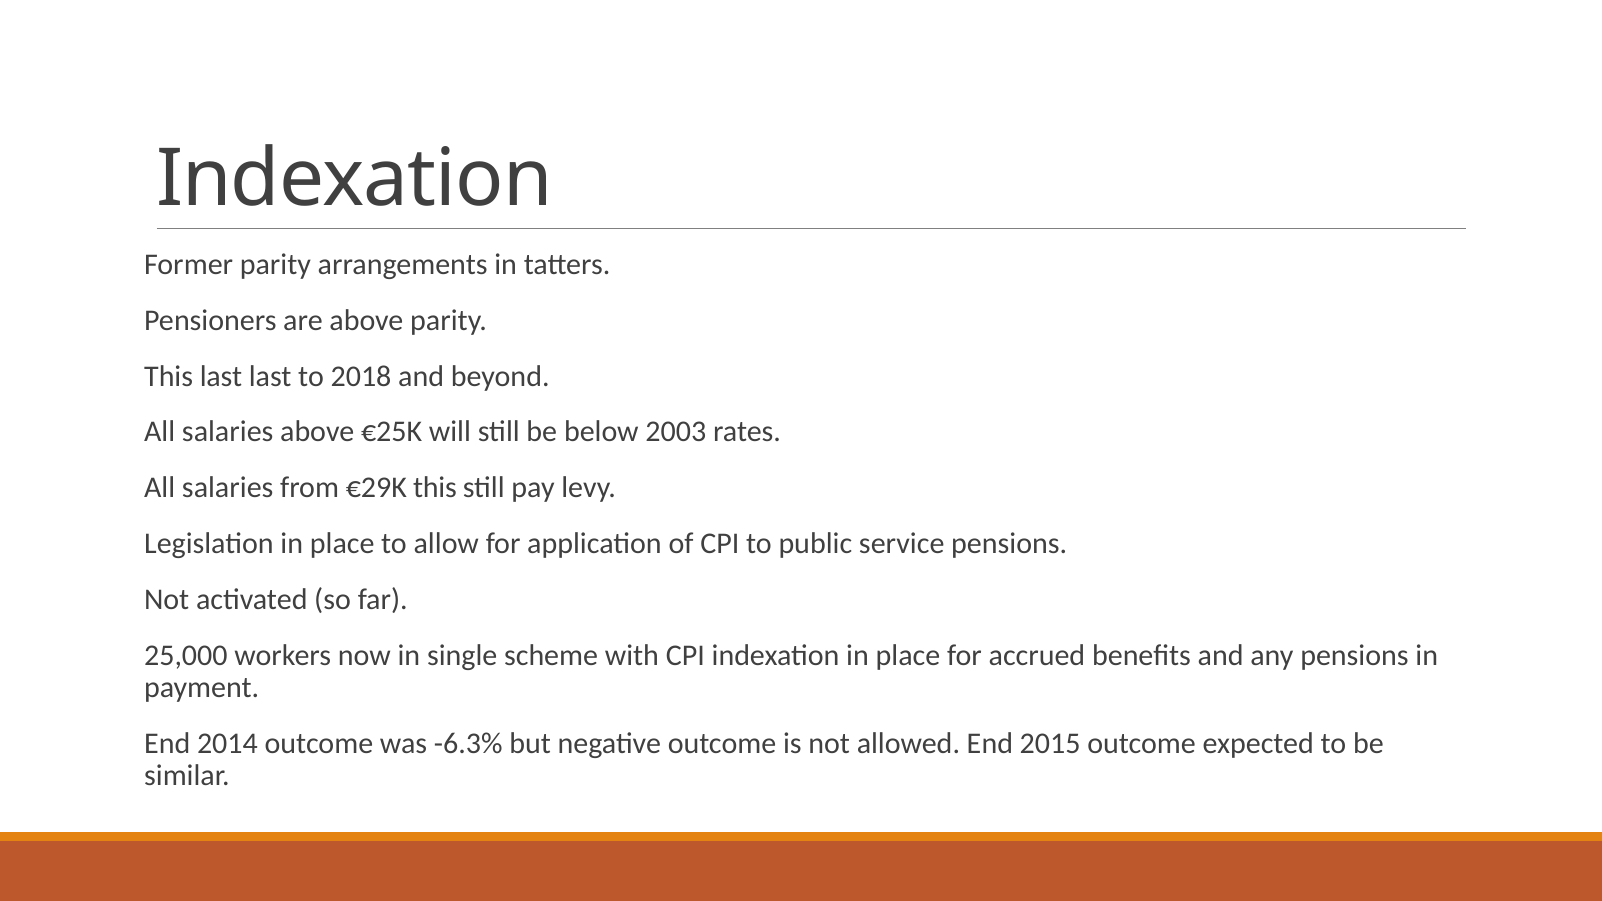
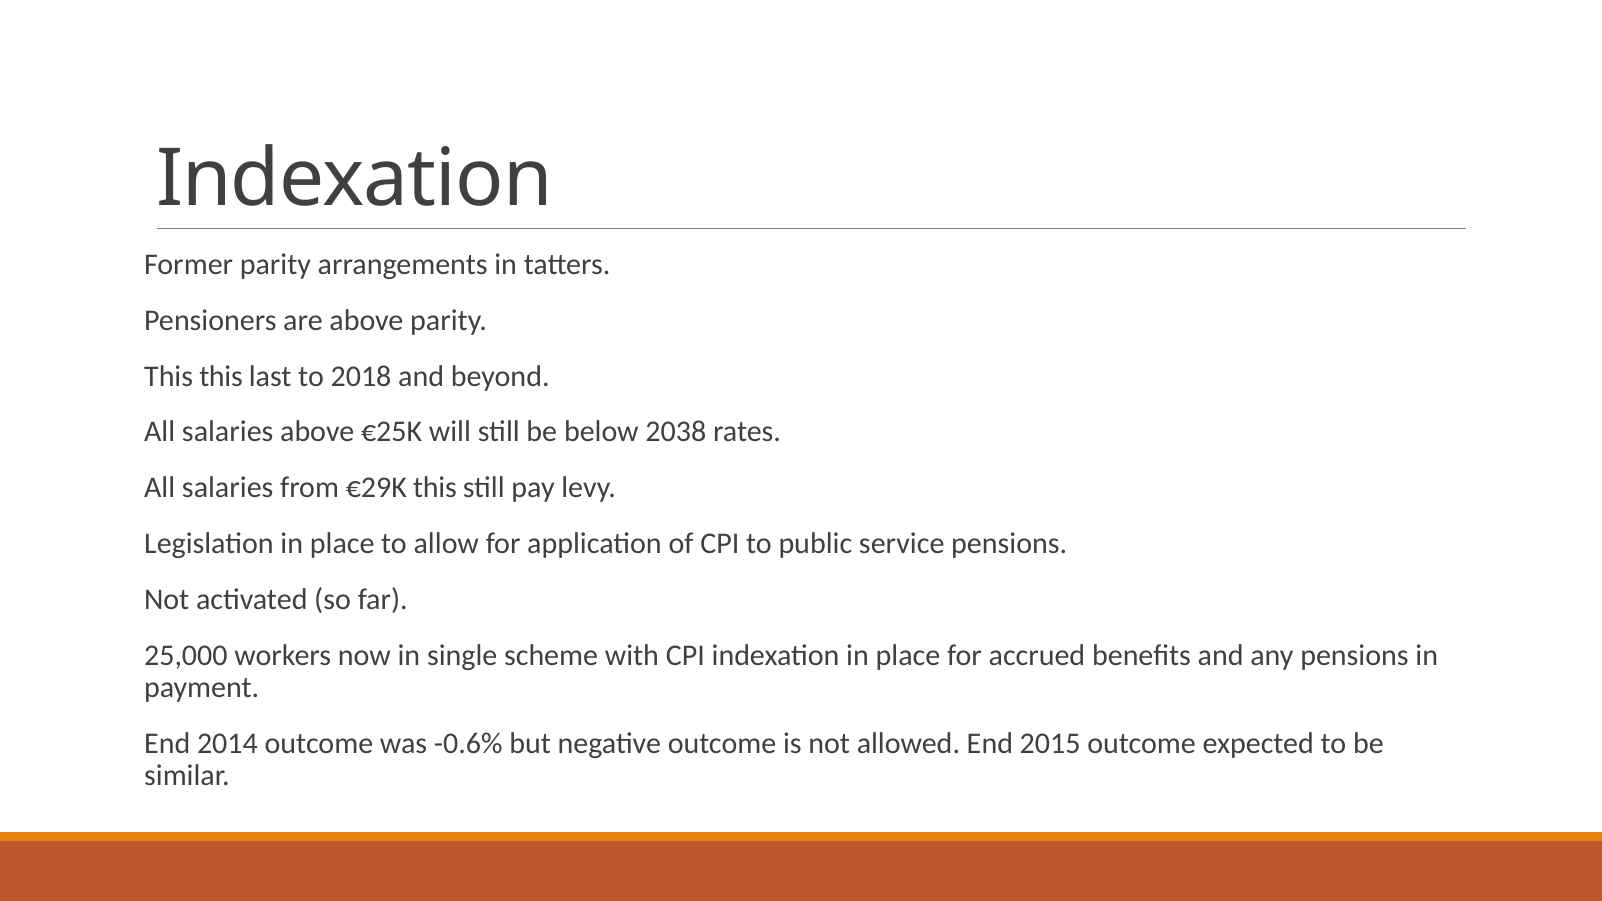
This last: last -> this (221, 376)
2003: 2003 -> 2038 (676, 432)
-6.3%: -6.3% -> -0.6% (468, 744)
